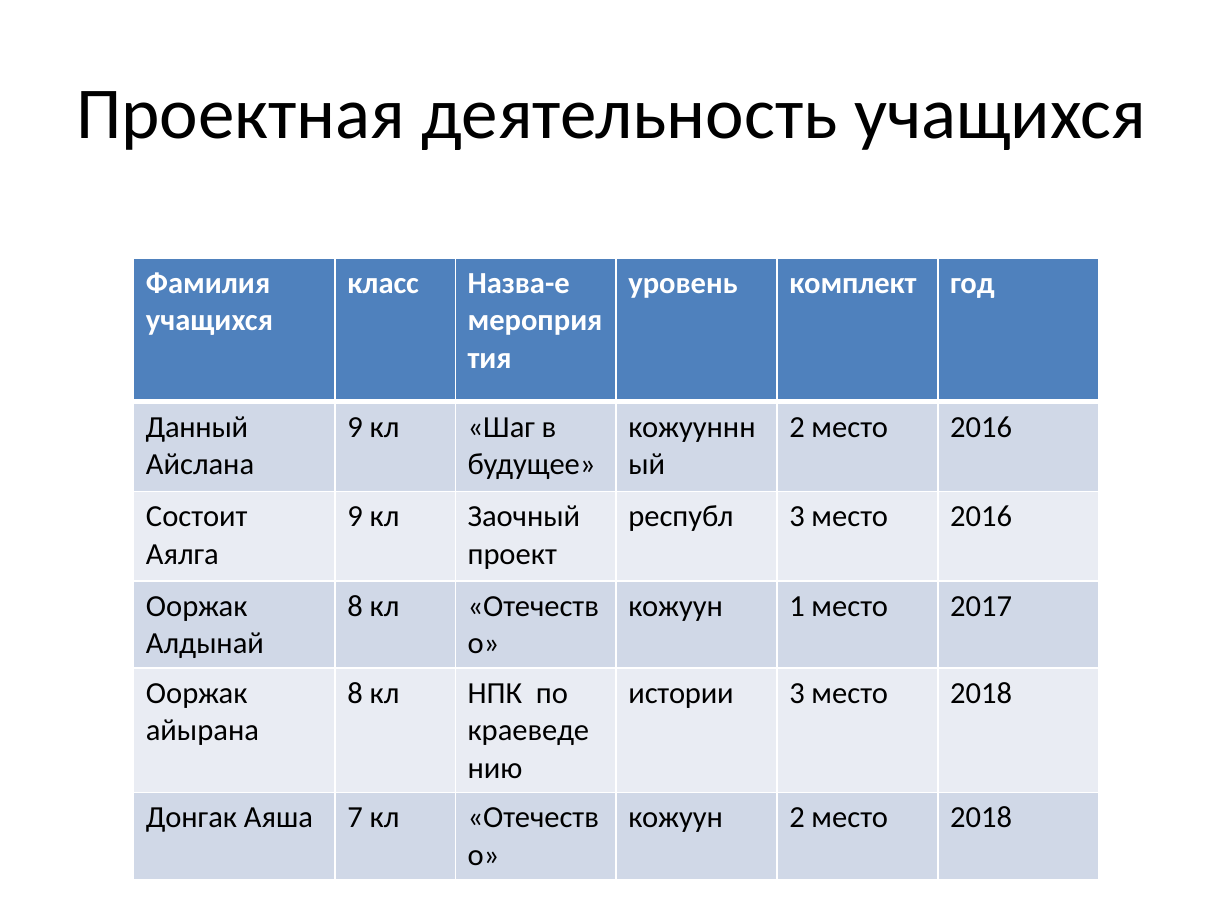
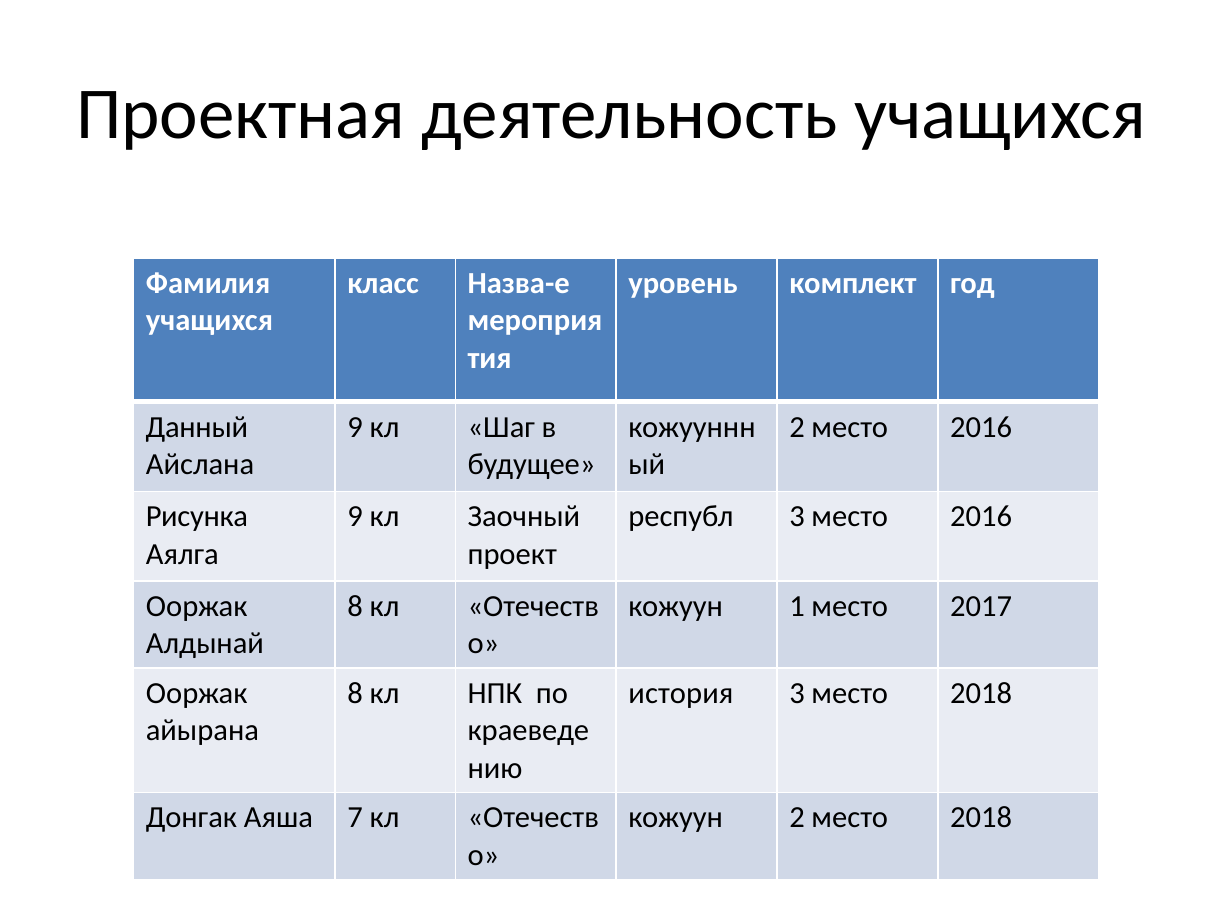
Состоит: Состоит -> Рисунка (197, 516)
истории: истории -> история (681, 693)
